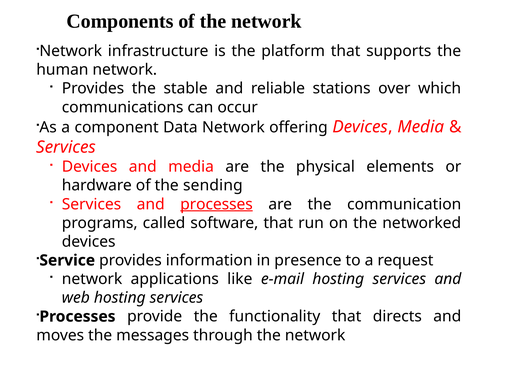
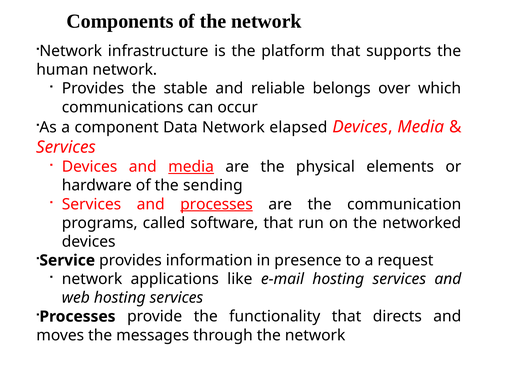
stations: stations -> belongs (342, 89)
offering: offering -> elapsed (298, 127)
media underline: none -> present (191, 167)
